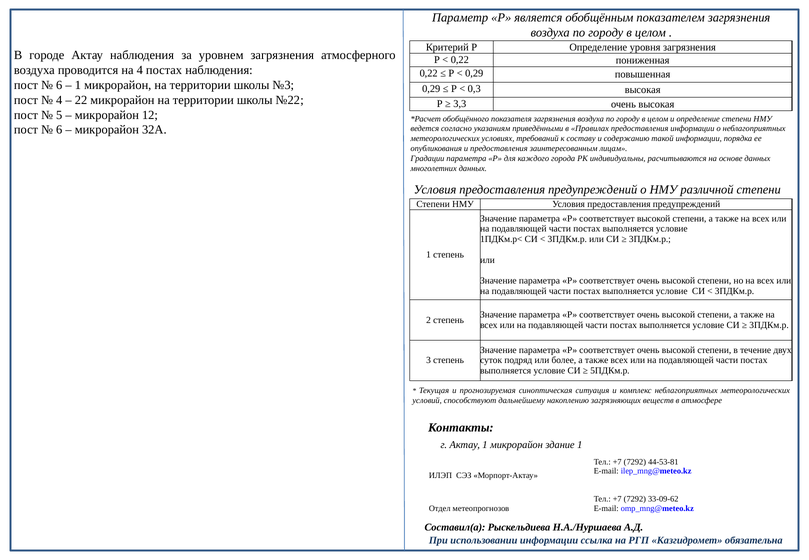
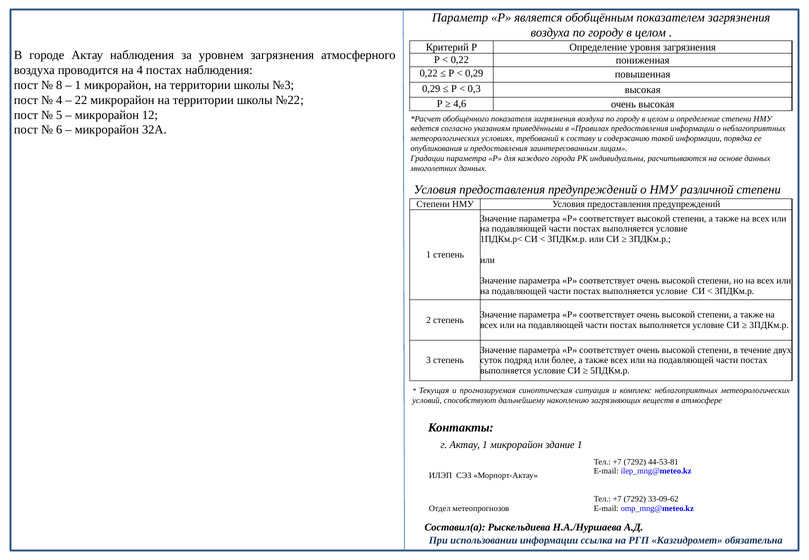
6: 6 -> 8 (59, 85)
3,3: 3,3 -> 4,6 (460, 104)
